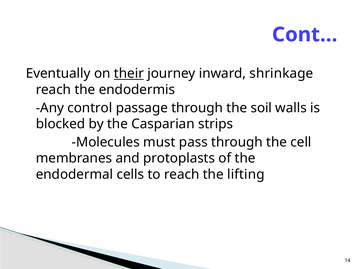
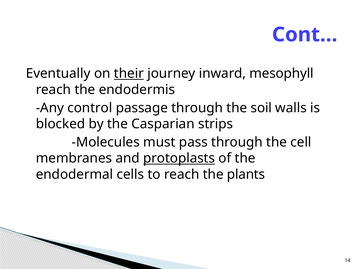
shrinkage: shrinkage -> mesophyll (282, 74)
protoplasts underline: none -> present (179, 158)
lifting: lifting -> plants (246, 175)
